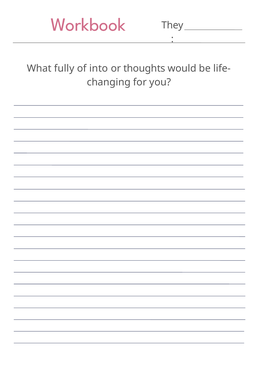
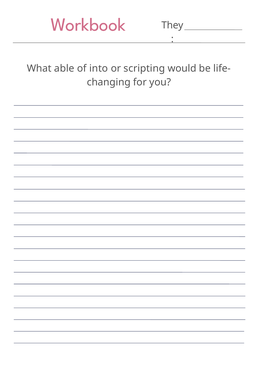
fully: fully -> able (64, 68)
thoughts: thoughts -> scripting (144, 68)
